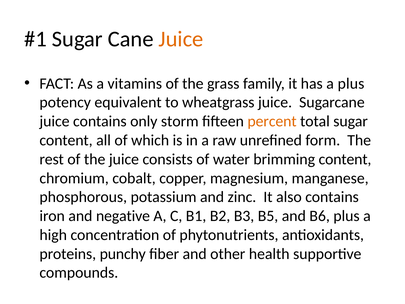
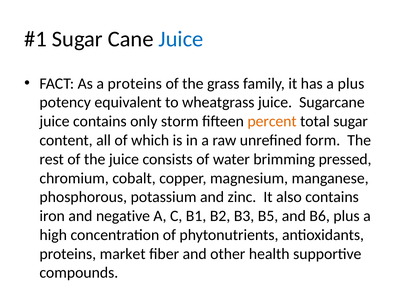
Juice colour: orange -> blue (181, 39)
a vitamins: vitamins -> proteins (135, 83)
brimming content: content -> pressed (345, 159)
punchy: punchy -> market (123, 254)
